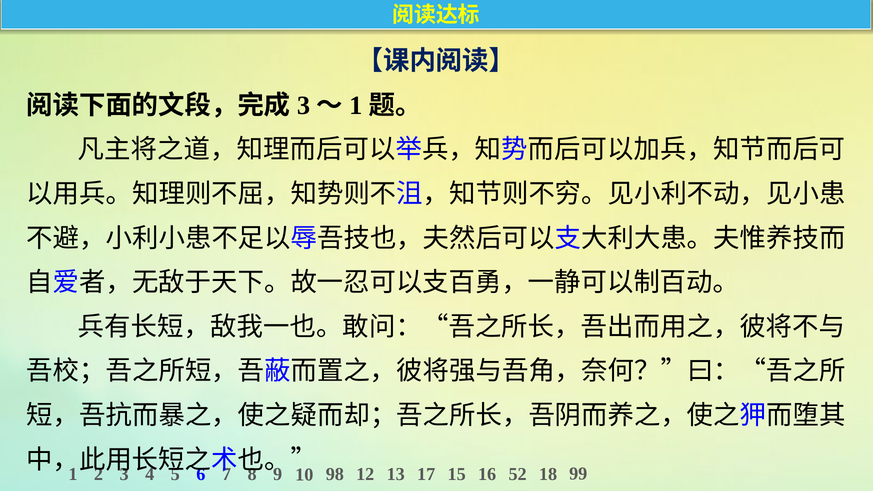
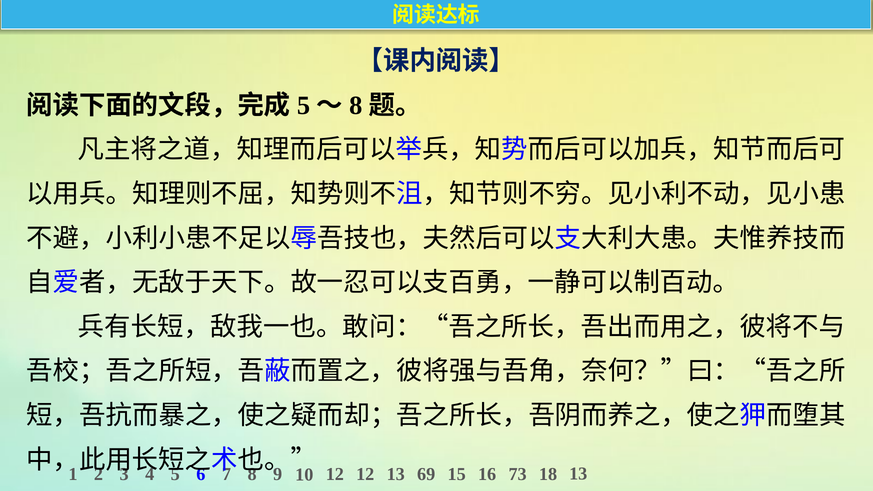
3: 3 -> 5 (303, 106)
1: 1 -> 8 (356, 106)
98: 98 -> 12 (335, 475)
17: 17 -> 69 (426, 475)
52: 52 -> 73 (518, 475)
18 99: 99 -> 13 (578, 474)
